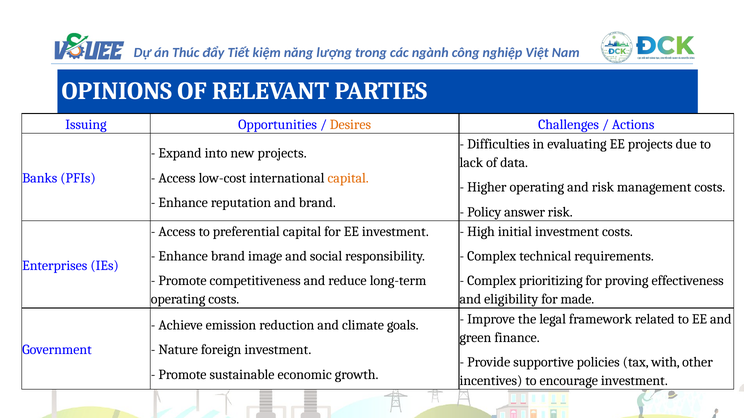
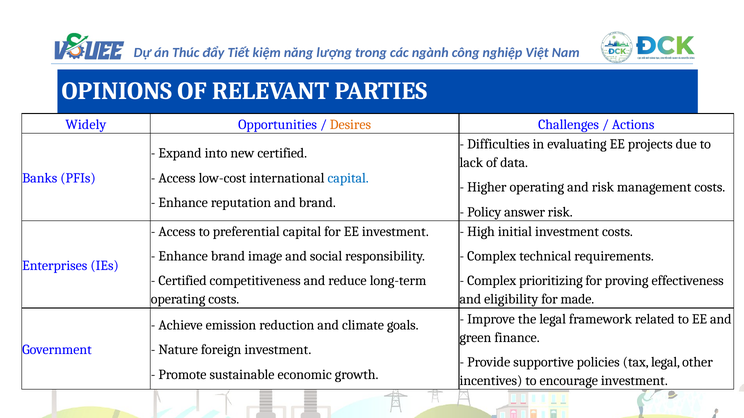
Issuing: Issuing -> Widely (86, 125)
new projects: projects -> certified (282, 154)
capital colour: orange -> blue (348, 178)
Promote: Promote -> Certified (183, 281)
tax with: with -> legal (665, 363)
